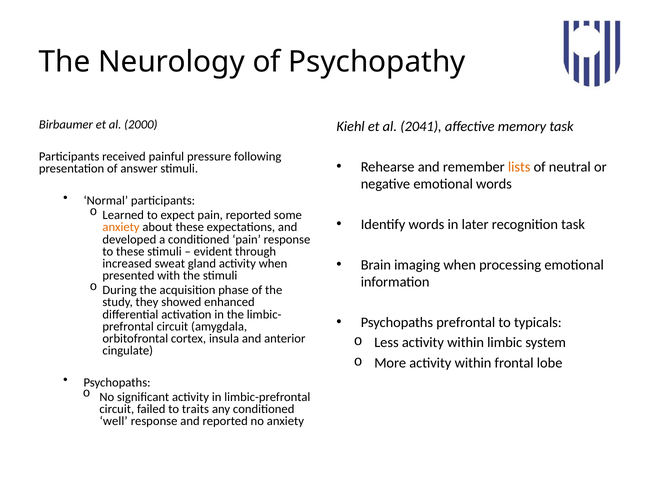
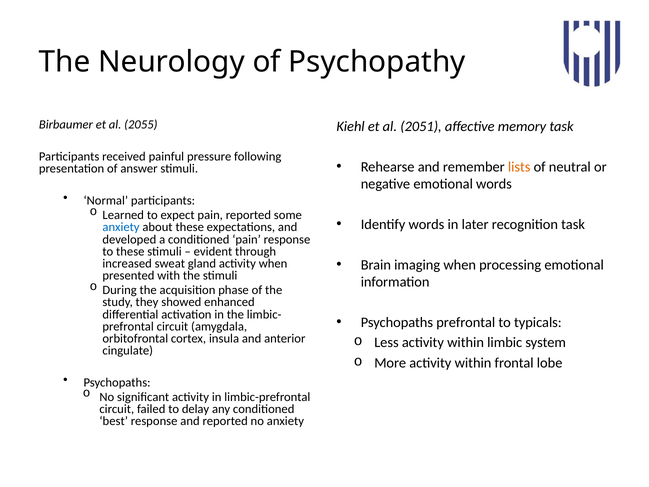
2000: 2000 -> 2055 (141, 125)
2041: 2041 -> 2051 (421, 126)
anxiety colour: orange -> blue (121, 227)
traits: traits -> delay (196, 409)
well: well -> best (114, 421)
